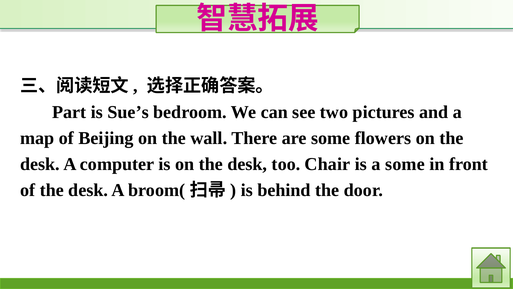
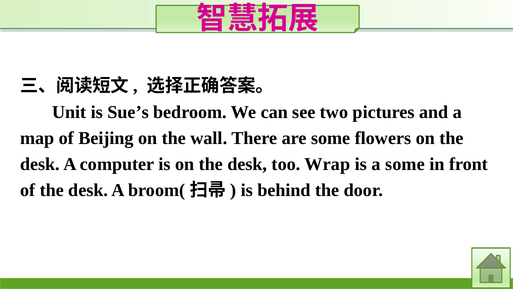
Part: Part -> Unit (69, 112)
Chair: Chair -> Wrap (327, 164)
